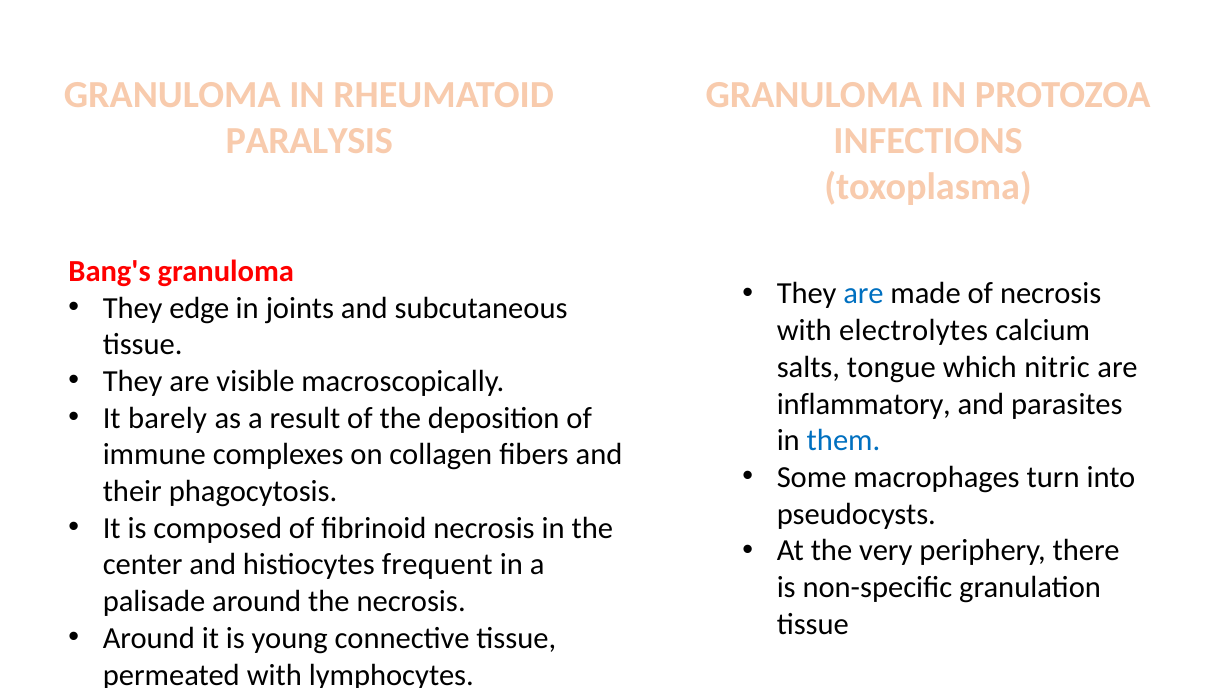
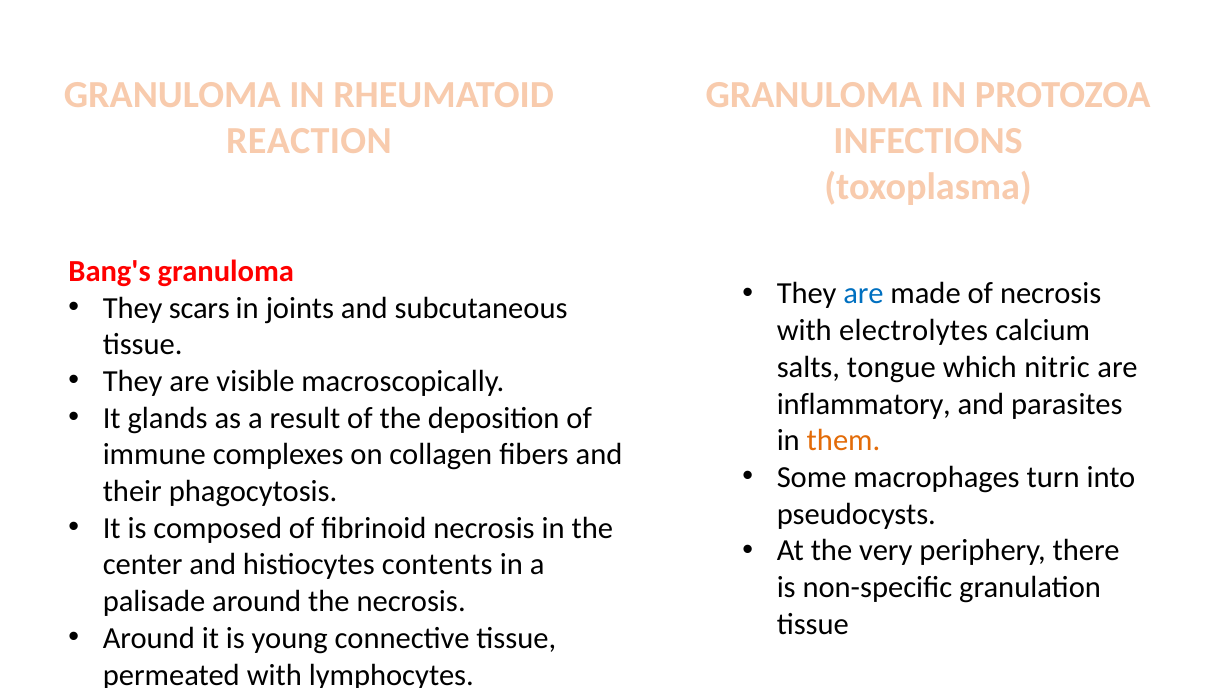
PARALYSIS: PARALYSIS -> REACTION (309, 141)
edge: edge -> scars (199, 308)
barely: barely -> glands (168, 418)
them colour: blue -> orange (844, 441)
frequent: frequent -> contents (437, 565)
